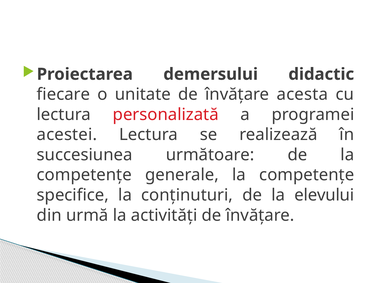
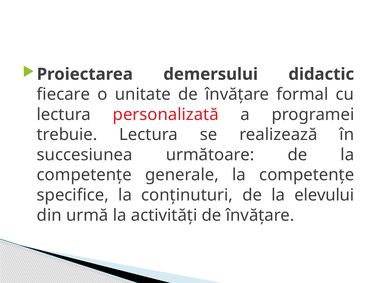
acesta: acesta -> formal (302, 94)
acestei: acestei -> trebuie (67, 135)
